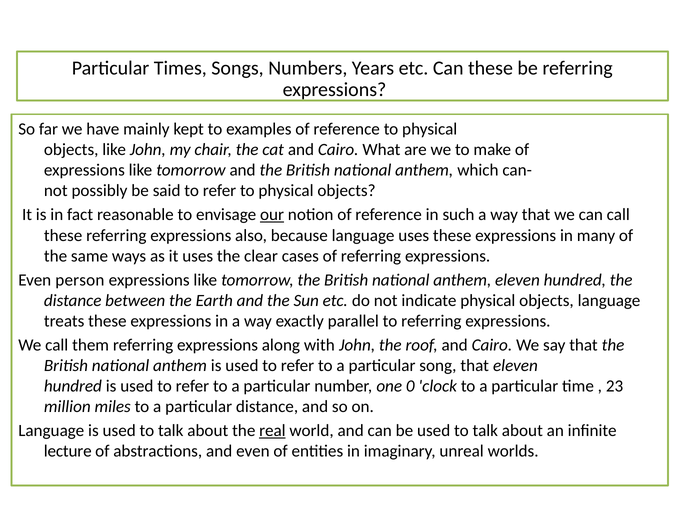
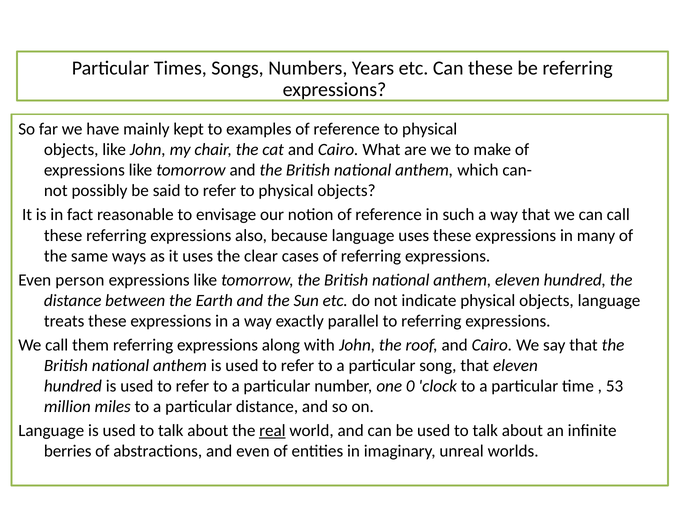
our underline: present -> none (272, 215)
23: 23 -> 53 (615, 386)
lecture: lecture -> berries (68, 451)
